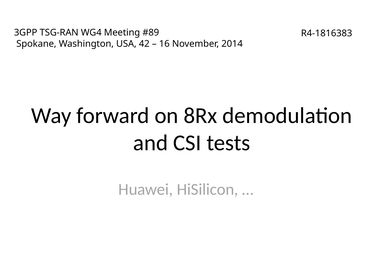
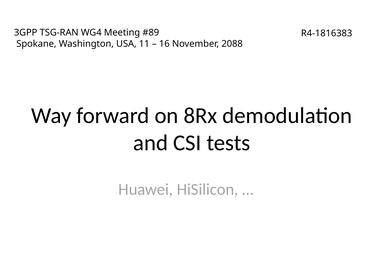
42: 42 -> 11 (144, 44)
2014: 2014 -> 2088 (232, 44)
